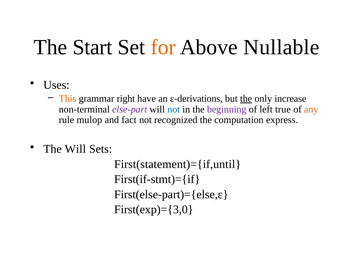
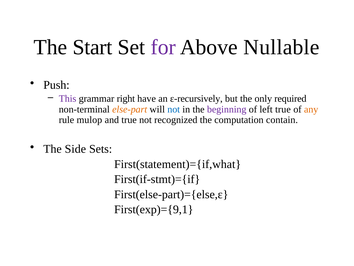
for colour: orange -> purple (163, 47)
Uses: Uses -> Push (56, 85)
This colour: orange -> purple (68, 98)
ε-derivations: ε-derivations -> ε-recursively (196, 98)
the underline: present -> none (246, 98)
increase: increase -> required (290, 98)
else-part colour: purple -> orange (130, 109)
and fact: fact -> true (129, 120)
express: express -> contain (282, 120)
The Will: Will -> Side (75, 149)
First(statement)={if,until: First(statement)={if,until -> First(statement)={if,what (178, 164)
First(exp)={3,0: First(exp)={3,0 -> First(exp)={9,1 (154, 209)
